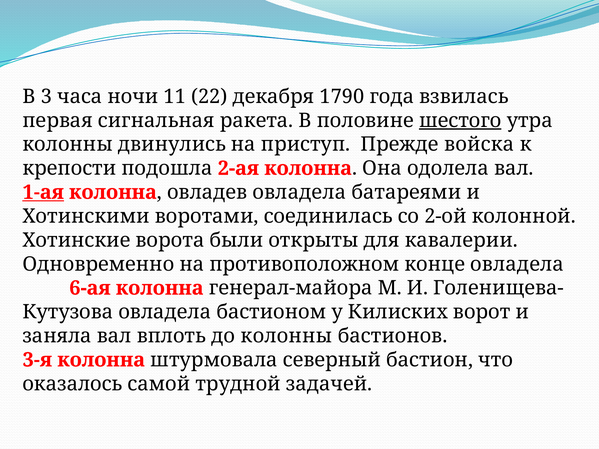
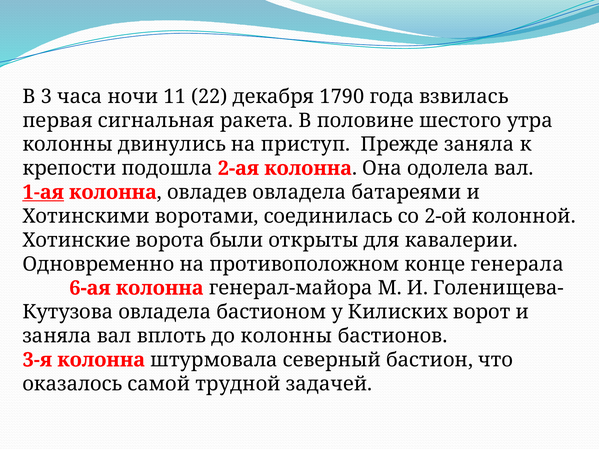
шестого underline: present -> none (460, 120)
Прежде войска: войска -> заняла (479, 144)
конце овладела: овладела -> генерала (517, 264)
